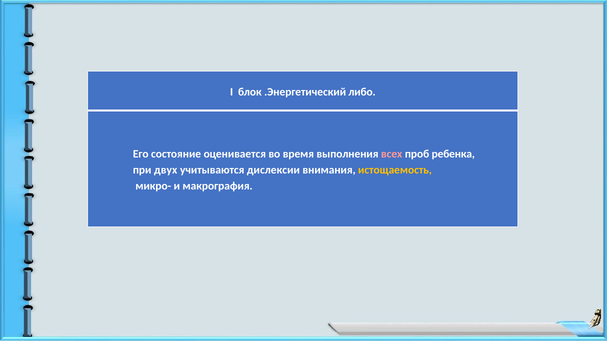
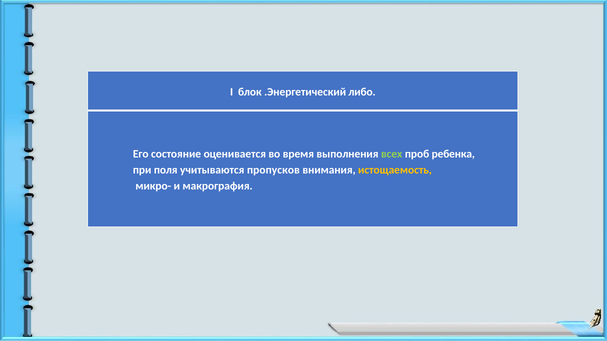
всех colour: pink -> light green (392, 154)
двух: двух -> поля (166, 170)
дислексии: дислексии -> пропусков (273, 170)
